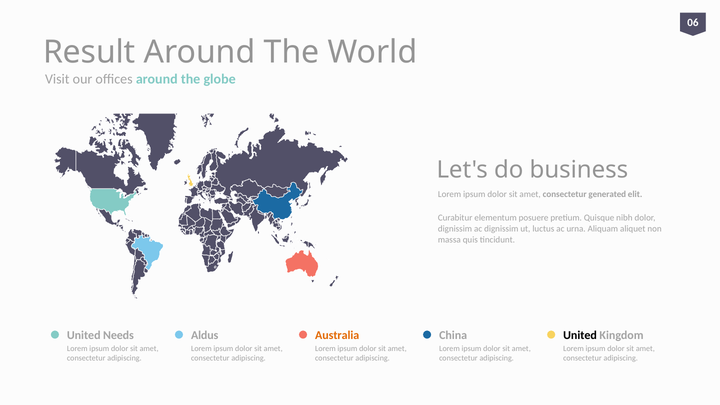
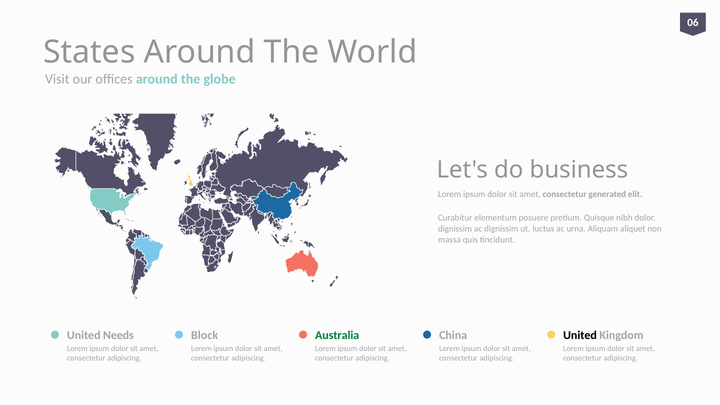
Result: Result -> States (89, 52)
Aldus: Aldus -> Block (205, 335)
Australia colour: orange -> green (337, 335)
